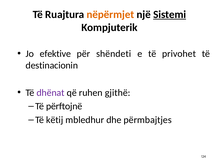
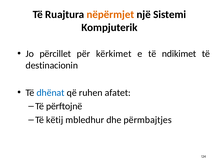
Sistemi underline: present -> none (170, 14)
efektive: efektive -> përcillet (55, 54)
shëndeti: shëndeti -> kërkimet (114, 54)
privohet: privohet -> ndikimet (179, 54)
dhënat colour: purple -> blue (51, 93)
gjithë: gjithë -> afatet (118, 93)
